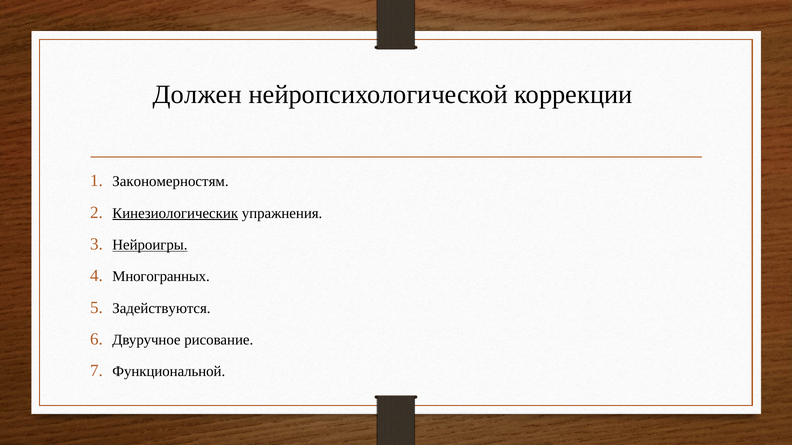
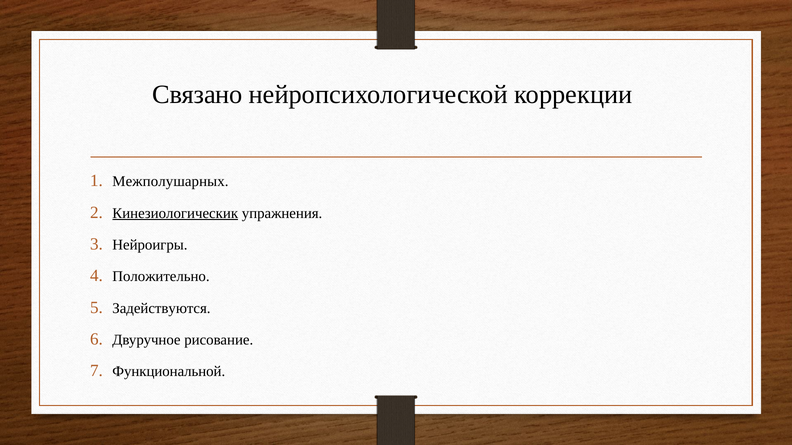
Должен: Должен -> Связано (197, 95)
Закономерностям: Закономерностям -> Межполушарных (170, 182)
Нейроигры underline: present -> none (150, 245)
Многогранных: Многогранных -> Положительно (161, 277)
